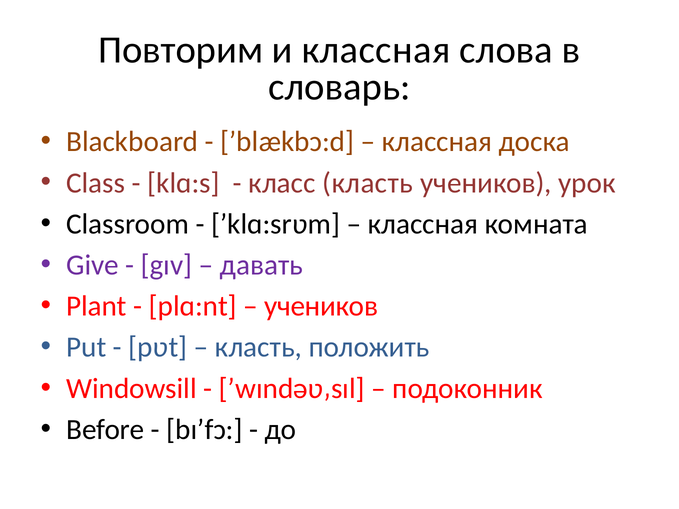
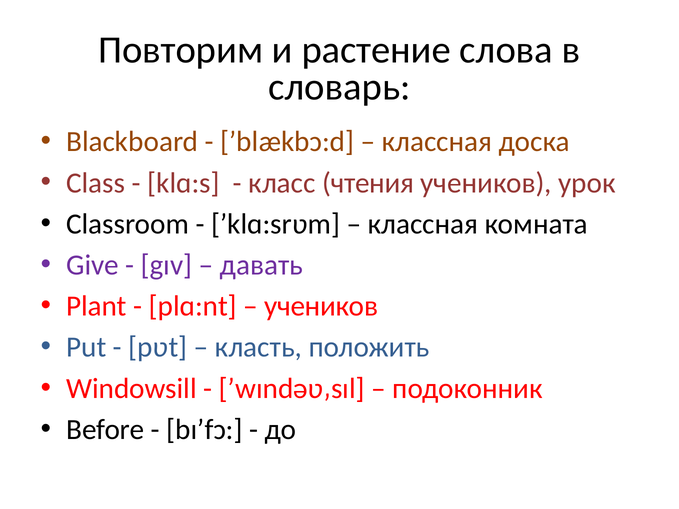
и классная: классная -> растение (376, 50)
класс класть: класть -> чтения (368, 183)
